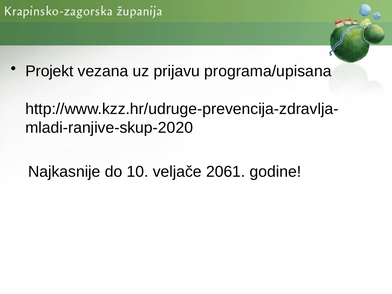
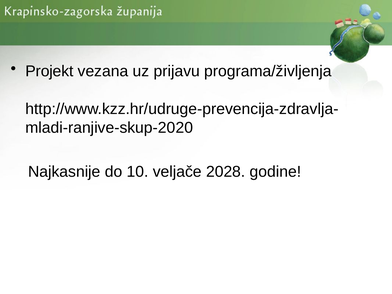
programa/upisana: programa/upisana -> programa/življenja (268, 71)
2061: 2061 -> 2028 (226, 172)
